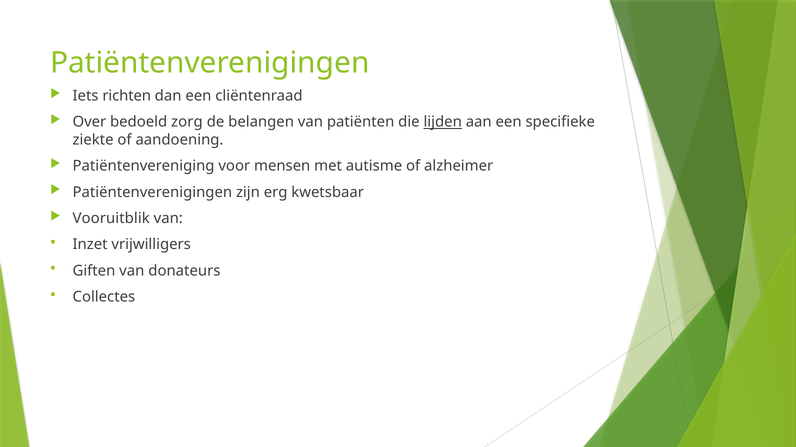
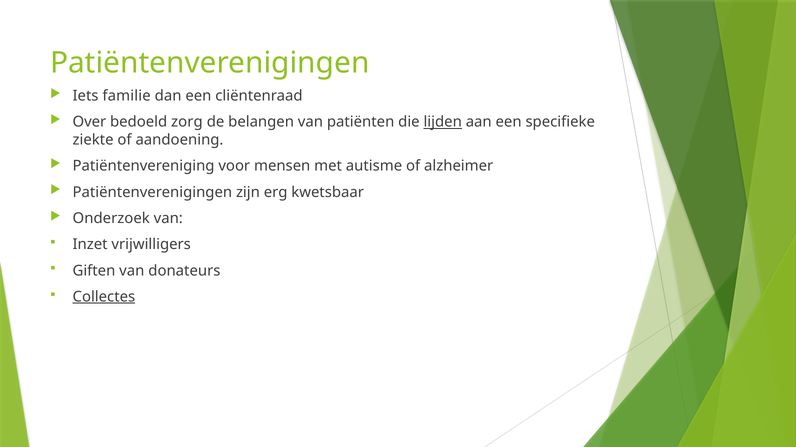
richten: richten -> familie (127, 96)
Vooruitblik: Vooruitblik -> Onderzoek (111, 219)
Collectes underline: none -> present (104, 297)
